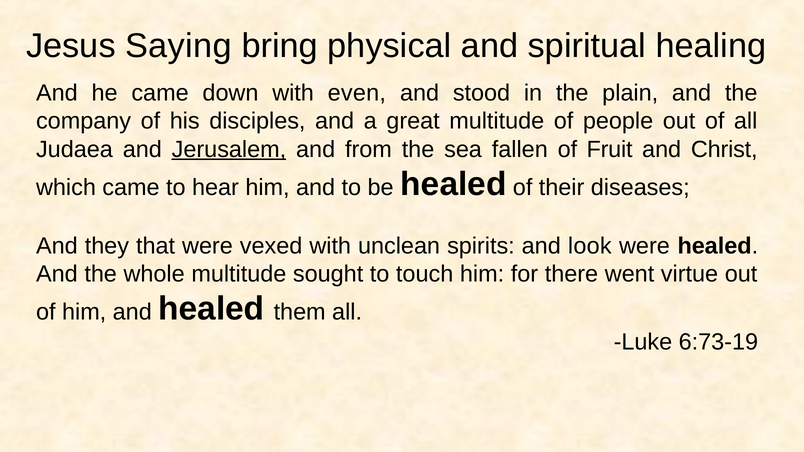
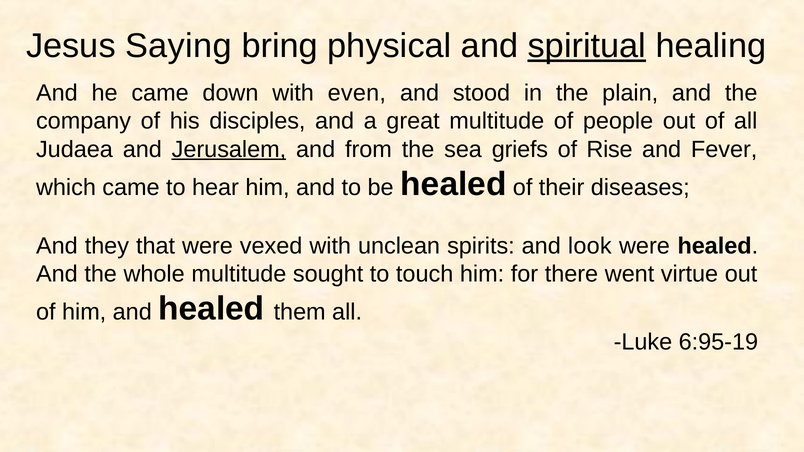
spiritual underline: none -> present (587, 46)
fallen: fallen -> griefs (520, 149)
Fruit: Fruit -> Rise (610, 149)
Christ: Christ -> Fever (724, 149)
6:73-19: 6:73-19 -> 6:95-19 (718, 342)
